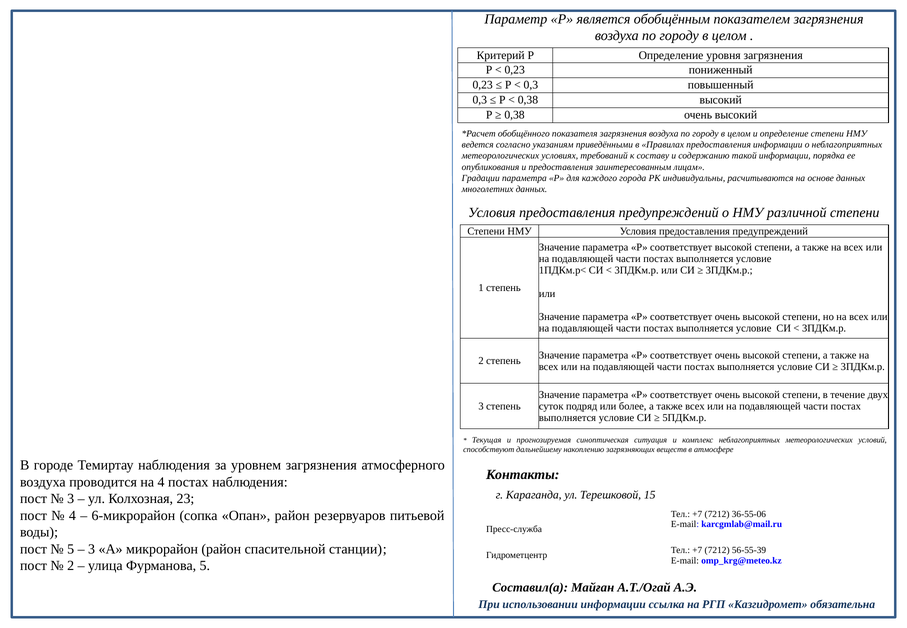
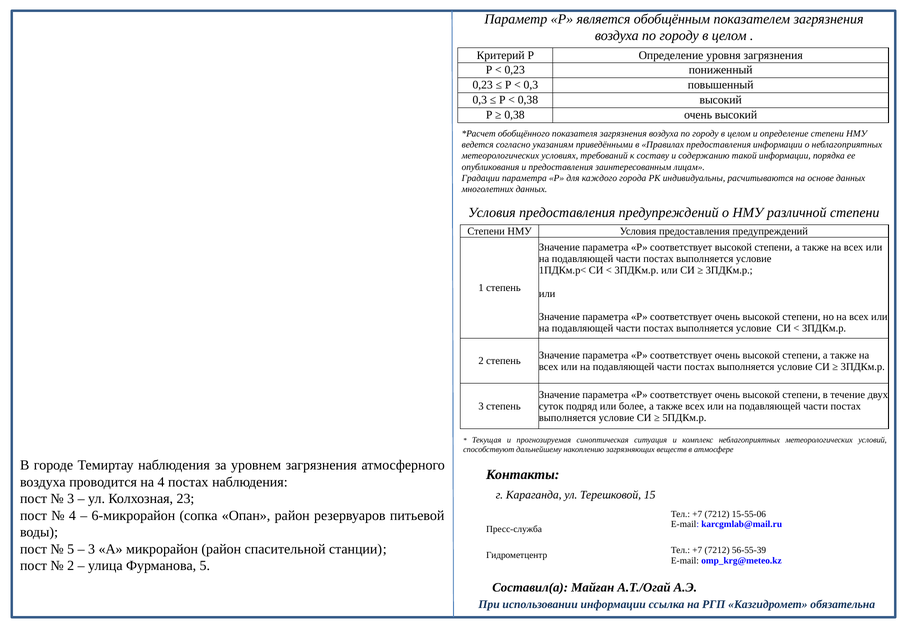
36-55-06: 36-55-06 -> 15-55-06 (749, 514)
